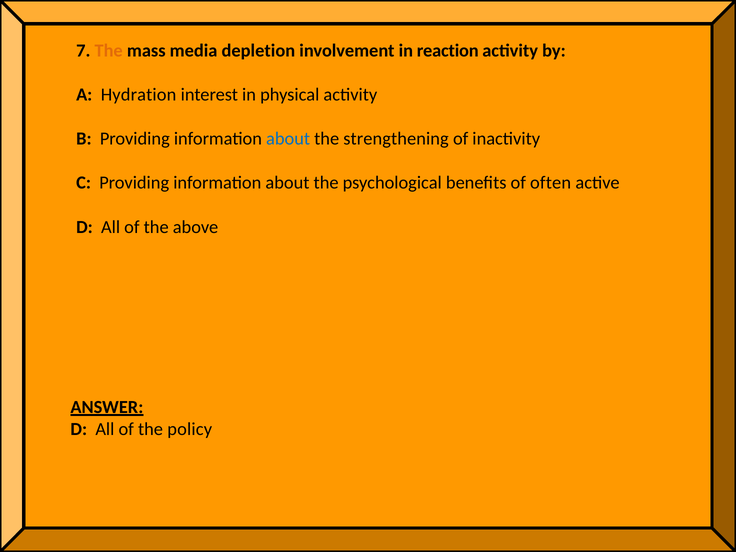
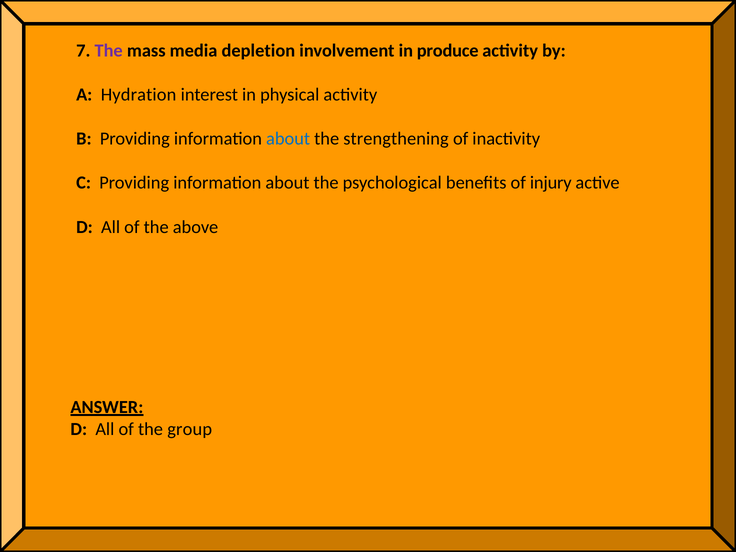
The colour: orange -> purple (109, 50)
reaction: reaction -> produce (448, 50)
often: often -> injury (551, 183)
policy: policy -> group (190, 429)
